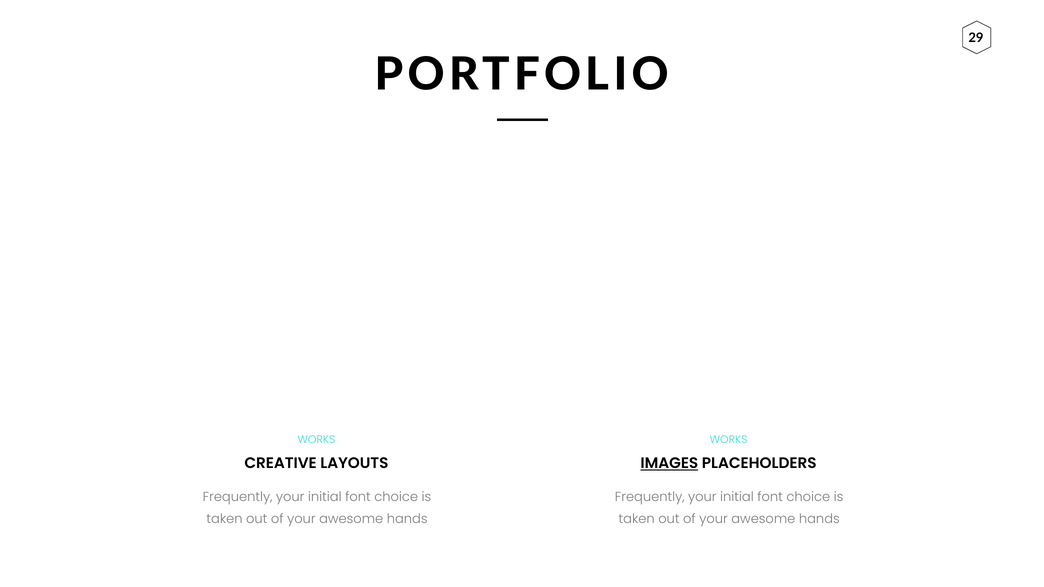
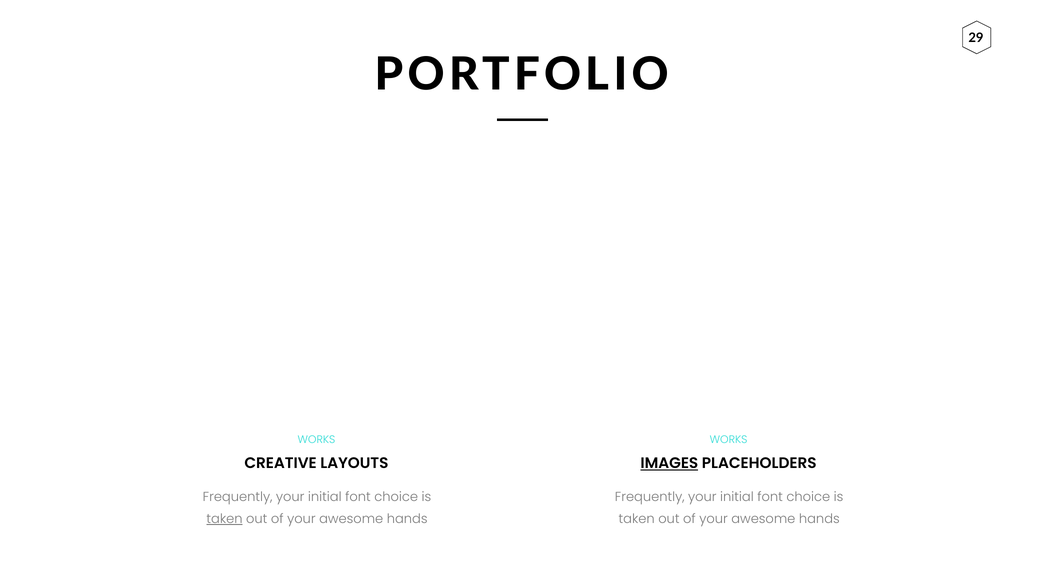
taken underline: none -> present (224, 519)
